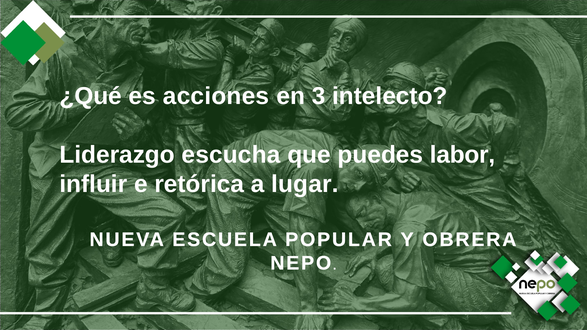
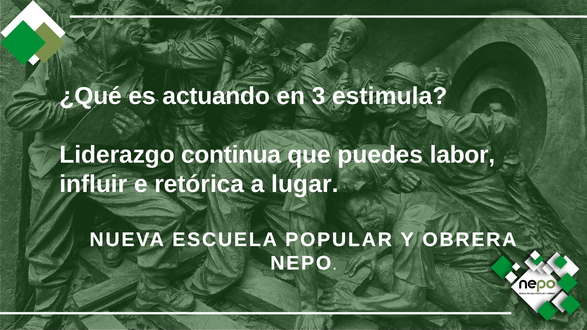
acciones: acciones -> actuando (216, 96)
intelecto: intelecto -> estimula (390, 96)
escucha: escucha -> continua (231, 155)
